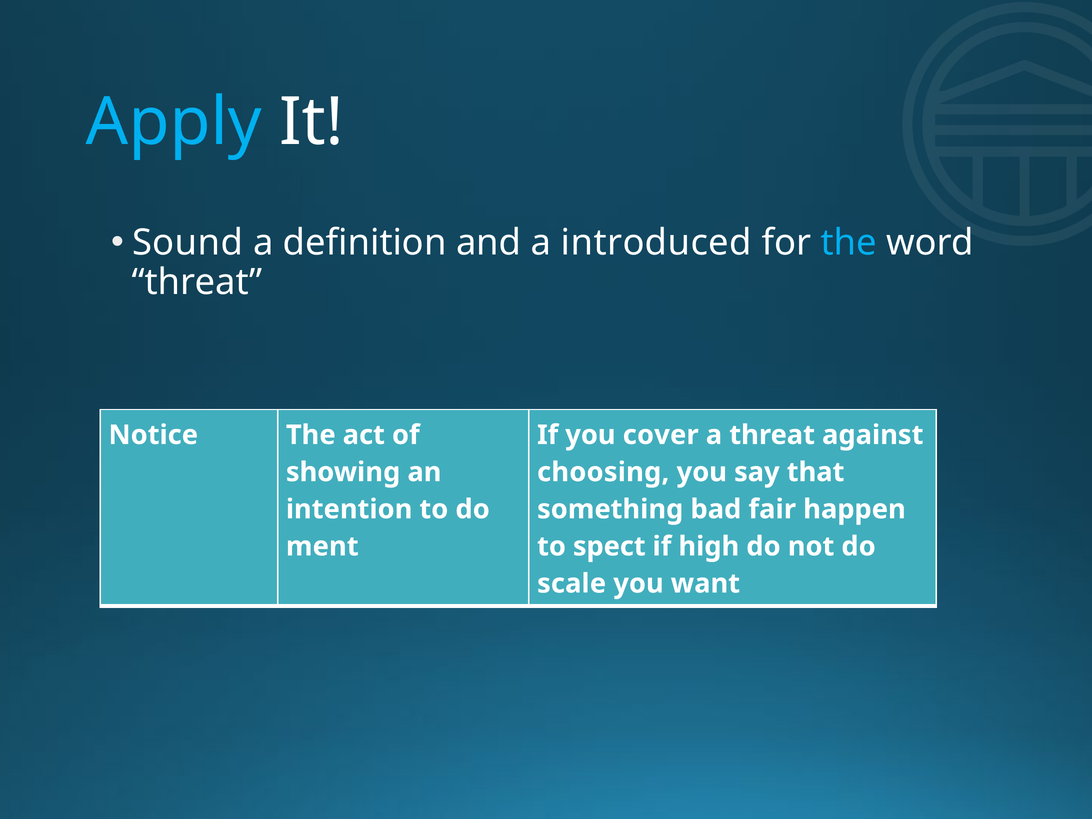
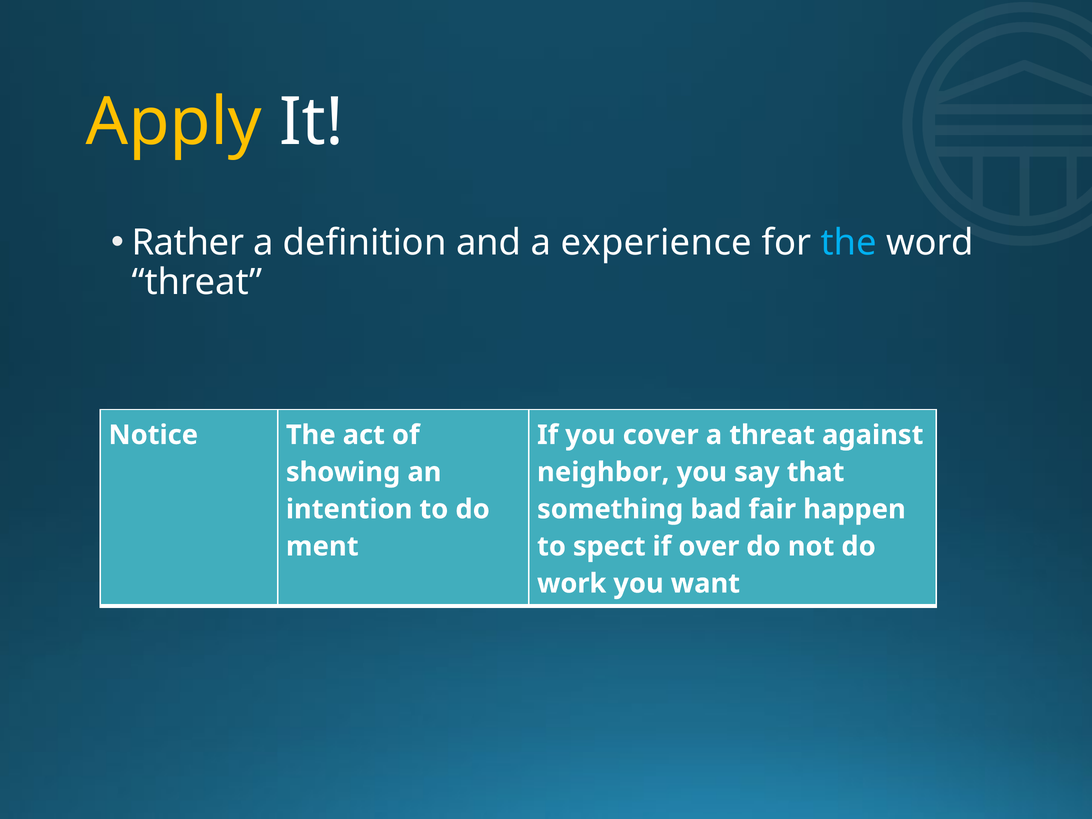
Apply colour: light blue -> yellow (174, 122)
Sound: Sound -> Rather (188, 243)
introduced: introduced -> experience (656, 243)
choosing: choosing -> neighbor (603, 472)
high: high -> over (709, 546)
scale: scale -> work (572, 584)
